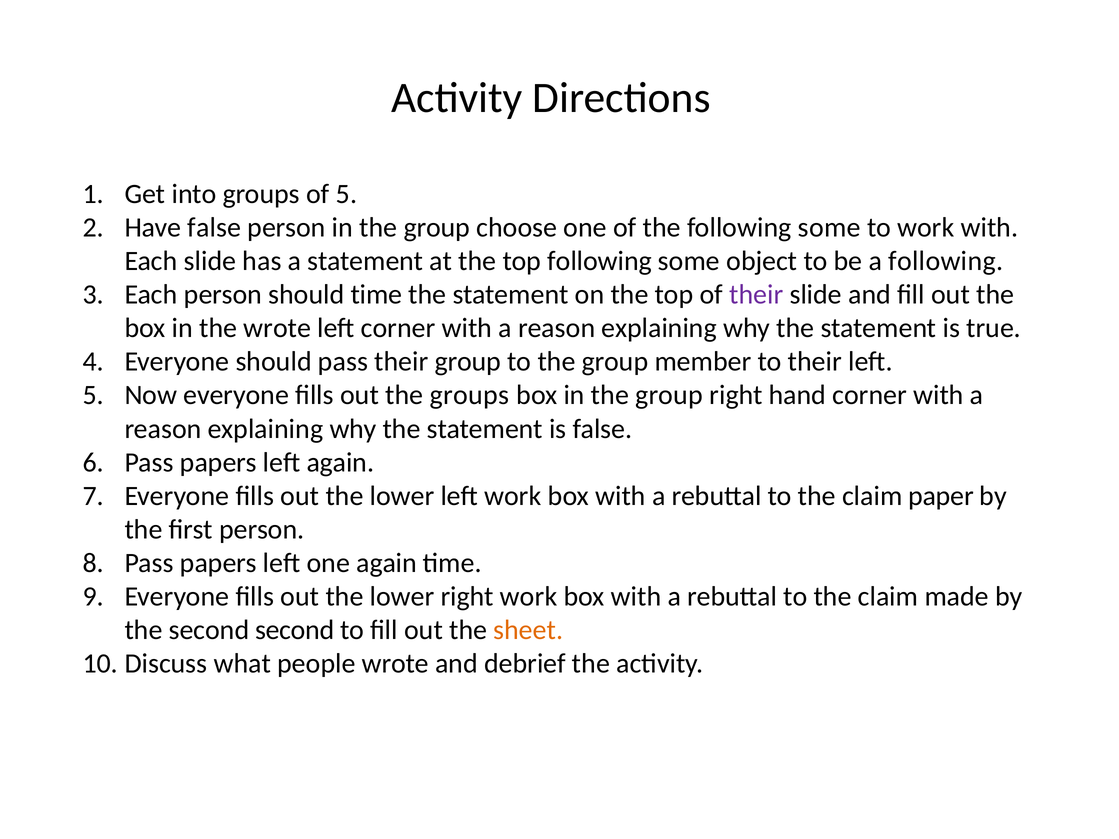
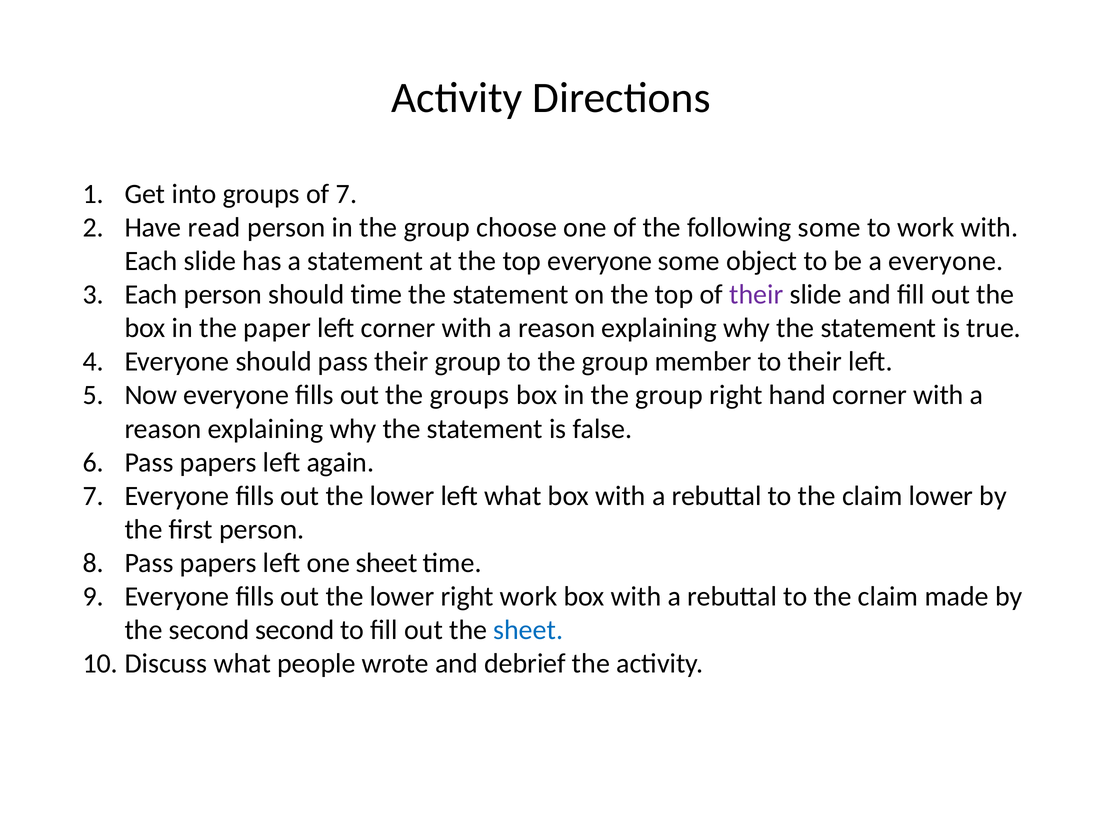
of 5: 5 -> 7 (346, 194)
Have false: false -> read (214, 228)
top following: following -> everyone (600, 261)
a following: following -> everyone (946, 261)
the wrote: wrote -> paper (277, 328)
left work: work -> what (513, 496)
claim paper: paper -> lower (941, 496)
one again: again -> sheet (387, 563)
sheet colour: orange -> blue (528, 630)
